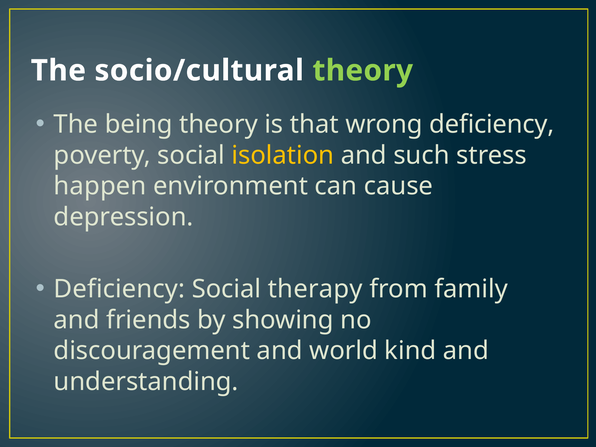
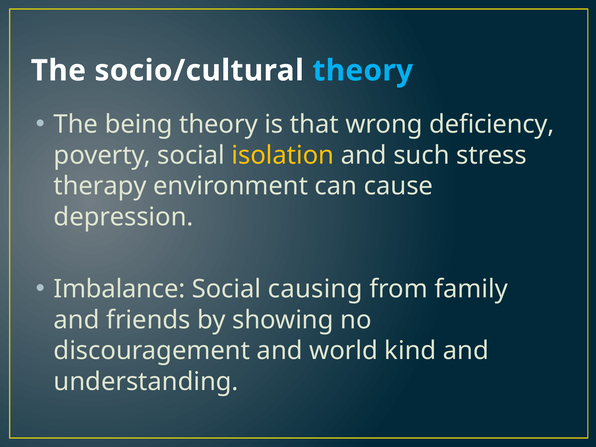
theory colour: light green -> light blue (363, 71)
happen: happen -> therapy (100, 186)
Deficiency: Deficiency -> Imbalance (119, 289)
therapy: therapy -> causing (315, 289)
